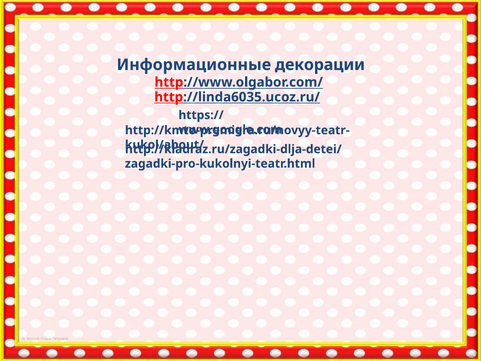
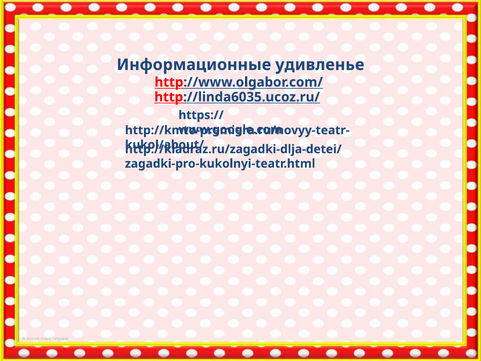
декорации: декорации -> удивленье (320, 65)
